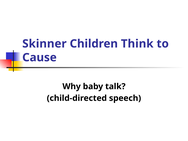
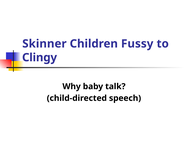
Think: Think -> Fussy (137, 44)
Cause: Cause -> Clingy (40, 57)
